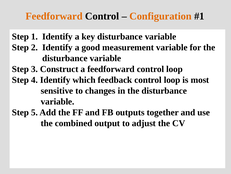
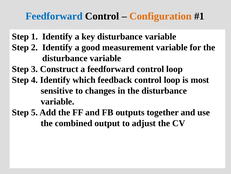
Feedforward colour: orange -> blue (54, 16)
